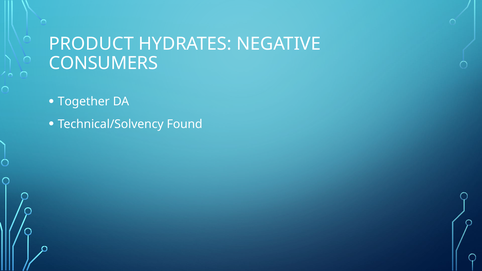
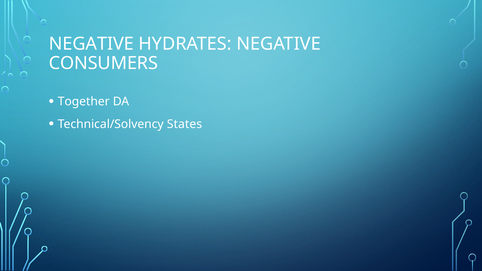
PRODUCT: PRODUCT -> NEGATIVE (91, 44)
Found: Found -> States (184, 124)
